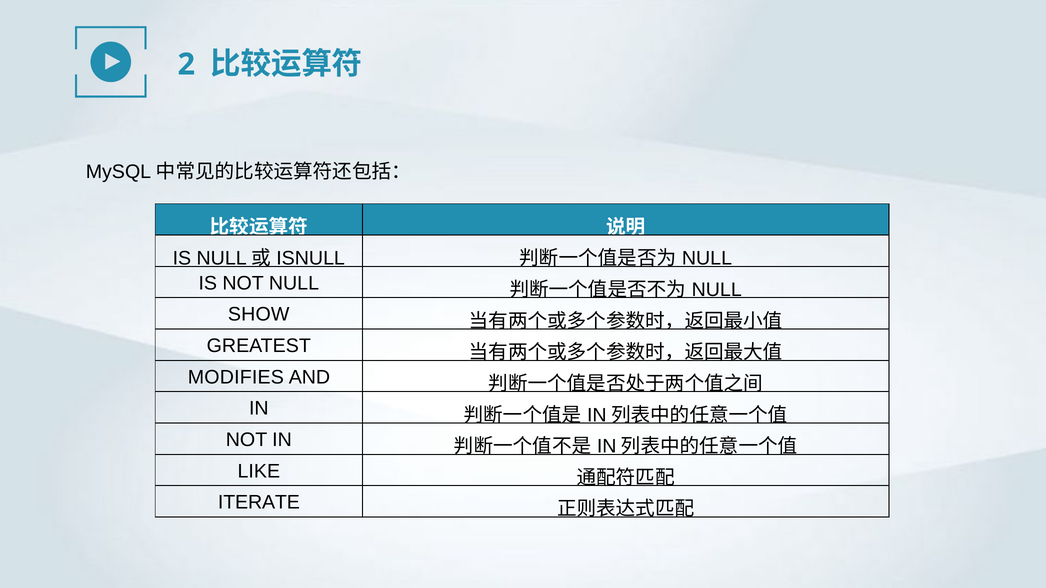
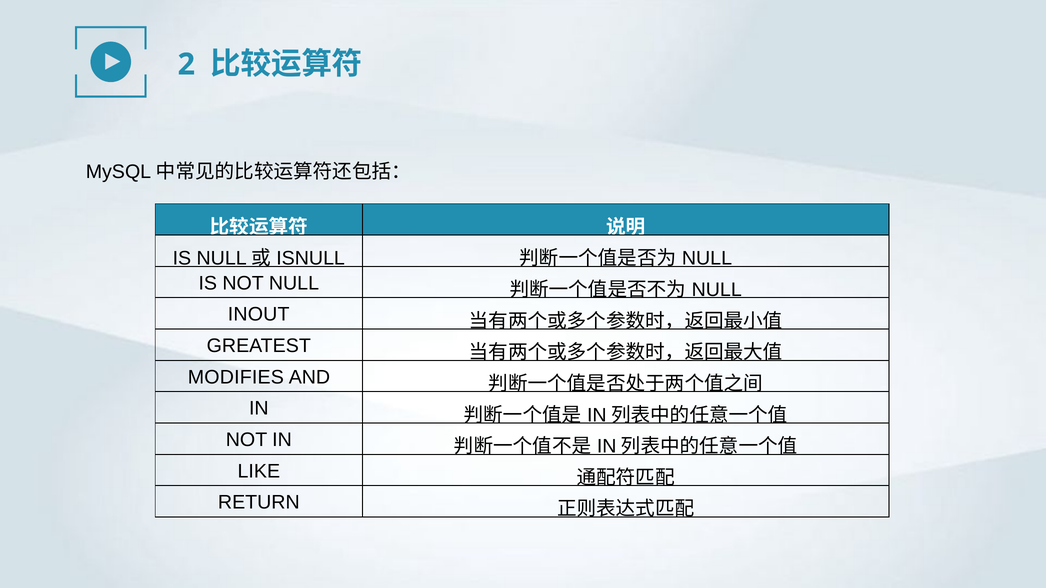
SHOW: SHOW -> INOUT (259, 315)
ITERATE: ITERATE -> RETURN (259, 503)
